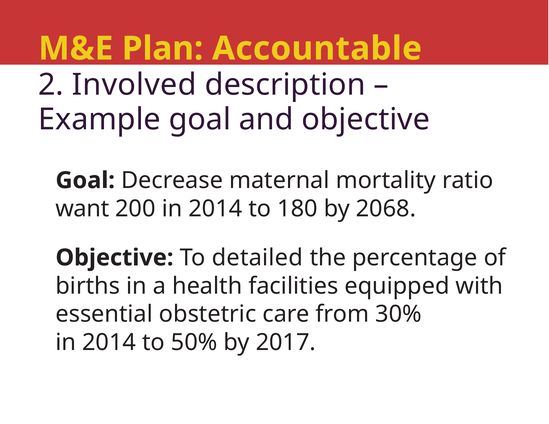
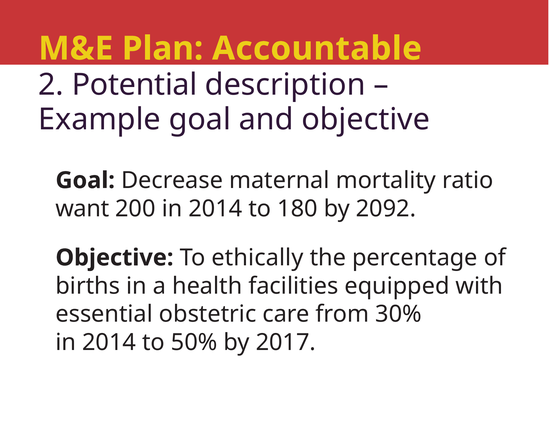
Involved: Involved -> Potential (135, 85)
2068: 2068 -> 2092 (386, 209)
detailed: detailed -> ethically (257, 258)
